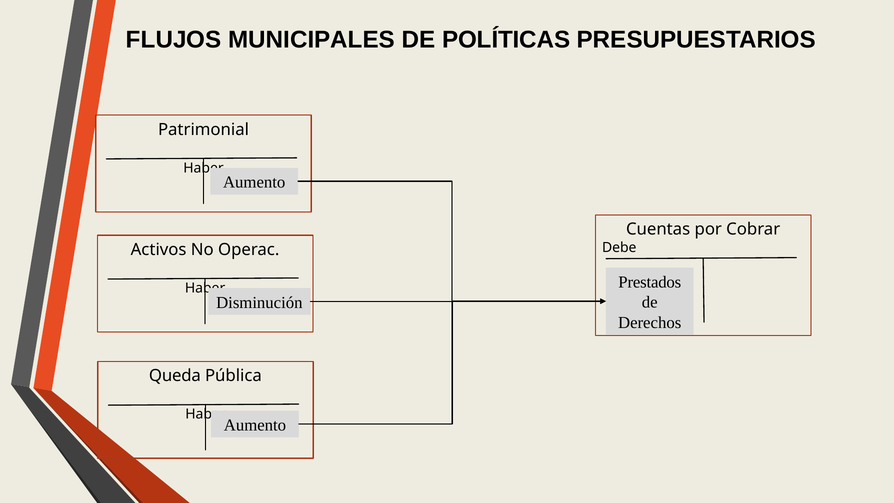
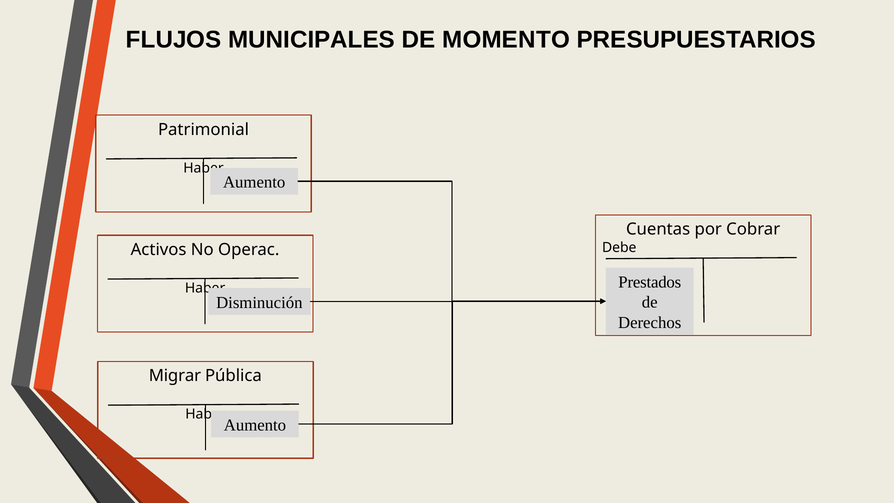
POLÍTICAS: POLÍTICAS -> MOMENTO (506, 40)
Queda: Queda -> Migrar (175, 376)
